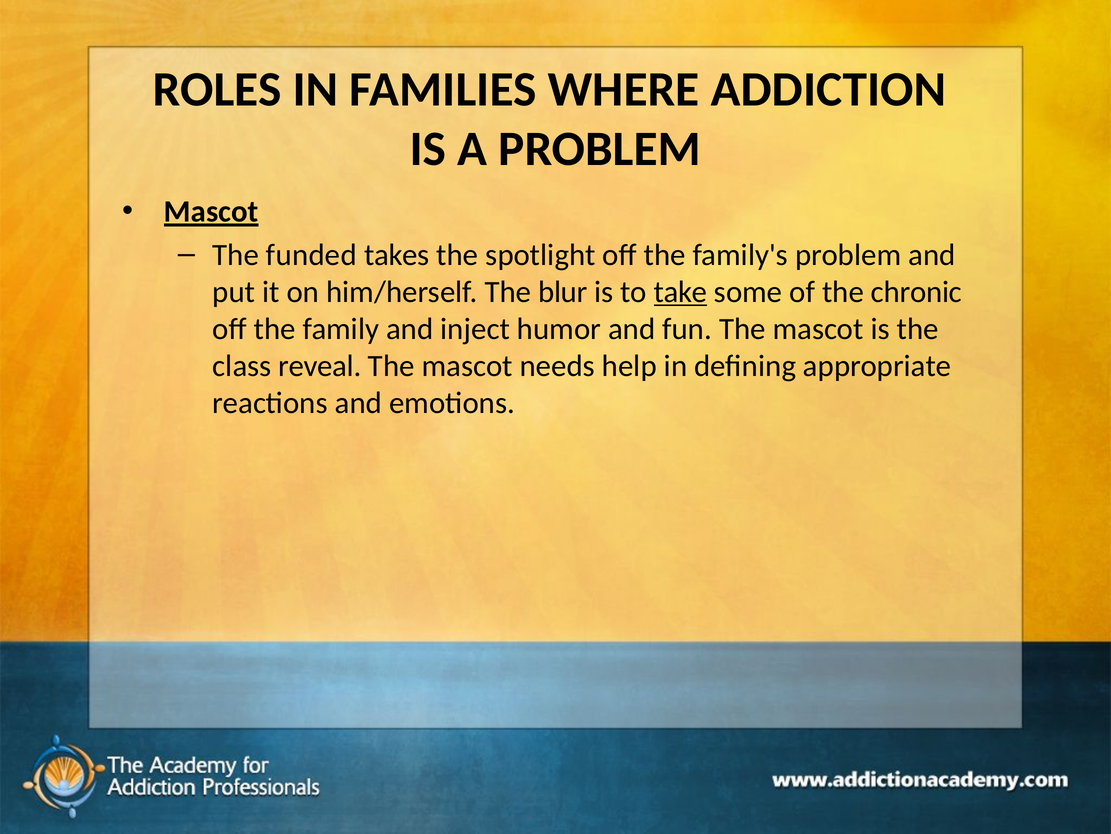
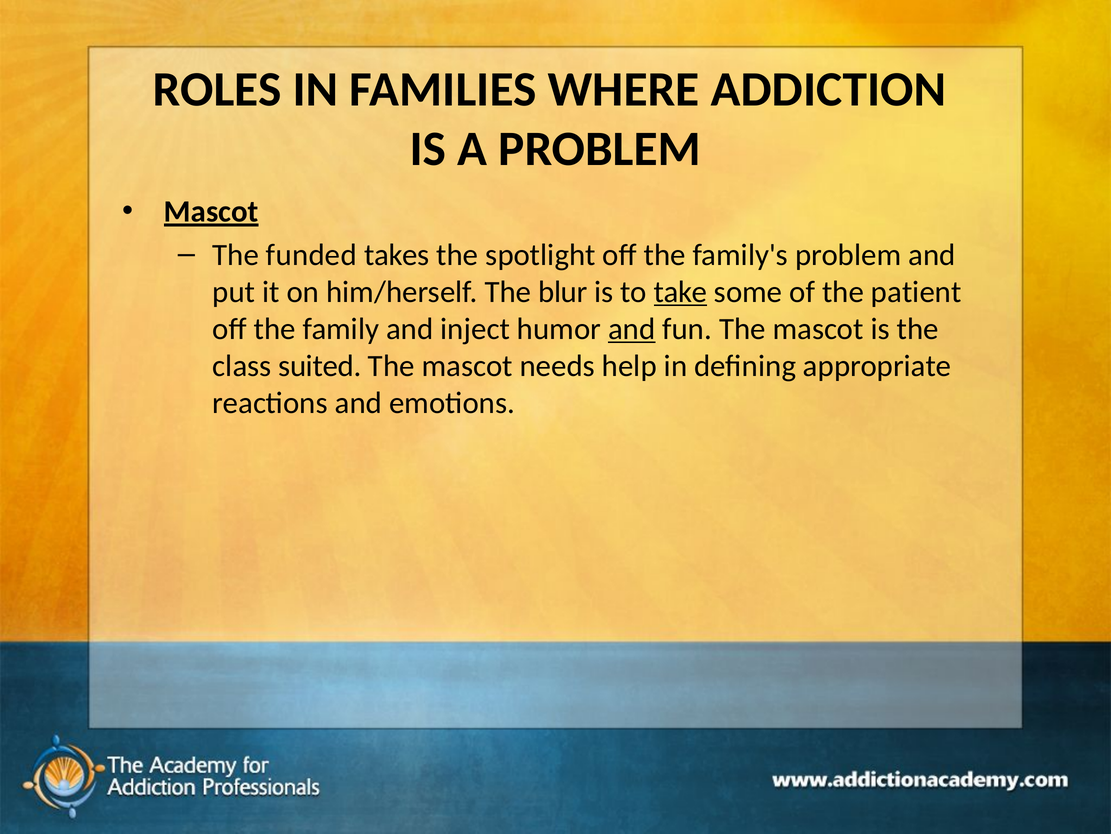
chronic: chronic -> patient (916, 292)
and underline: none -> present (632, 329)
reveal: reveal -> suited (320, 366)
